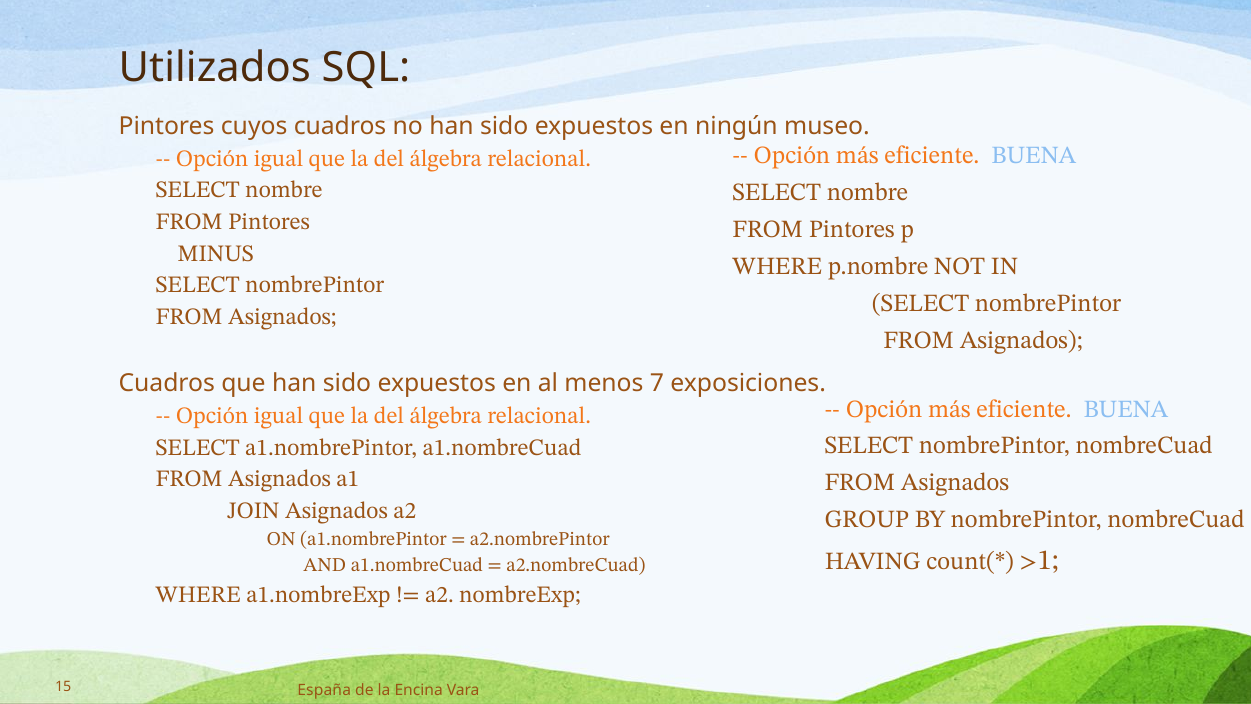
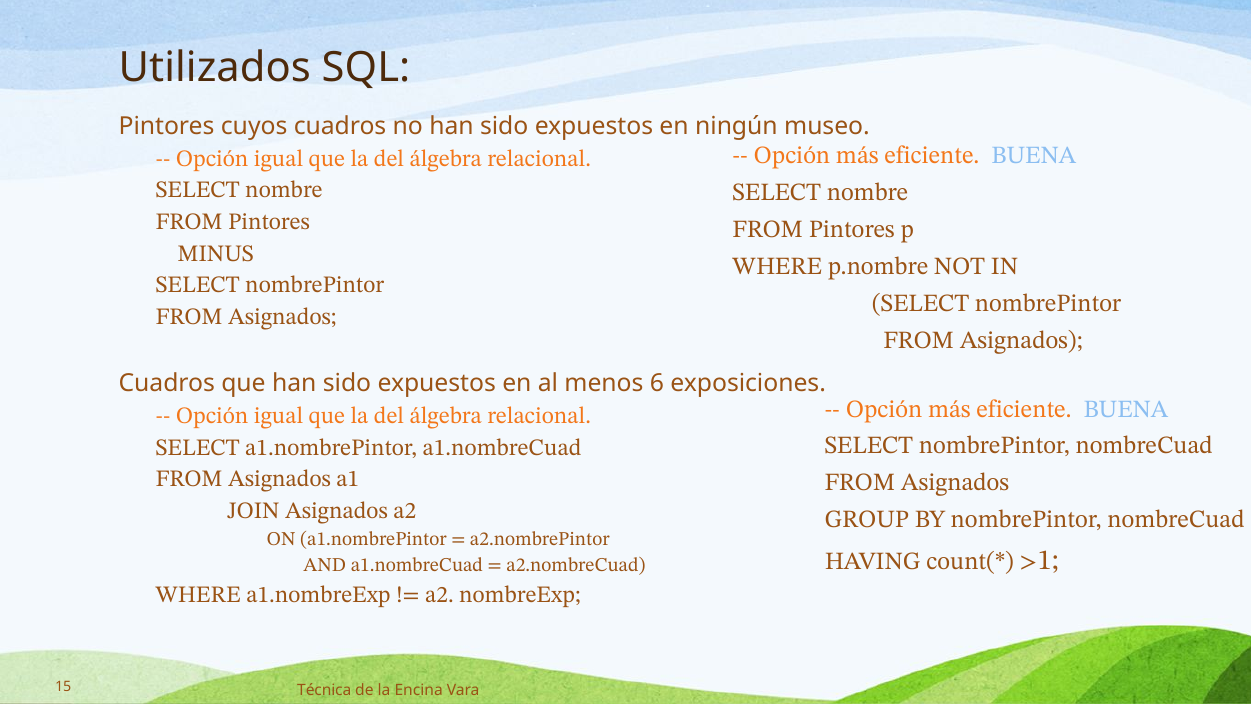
7: 7 -> 6 (657, 384)
España: España -> Técnica (324, 690)
